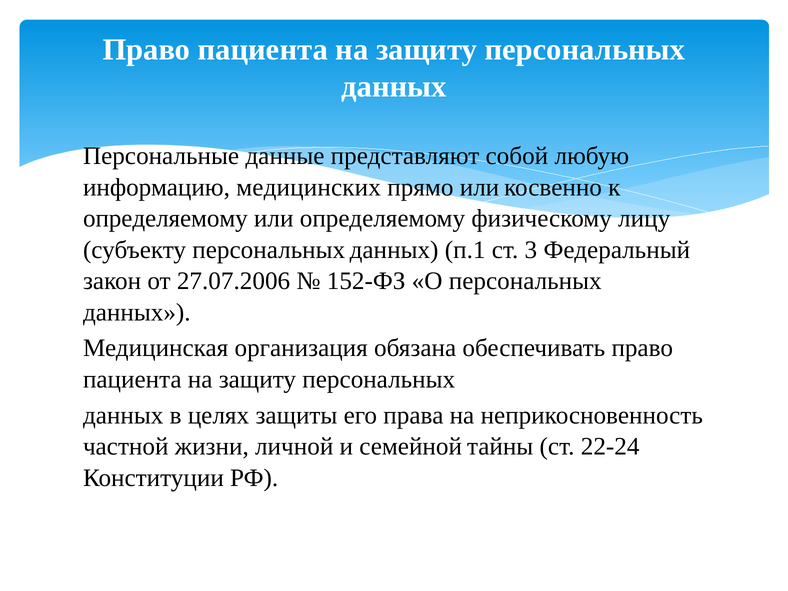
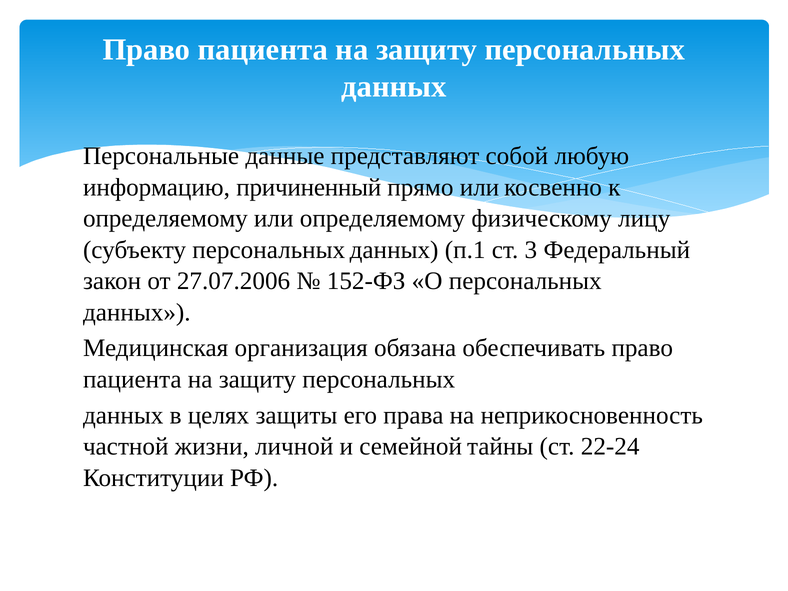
медицинских: медицинских -> причиненный (309, 187)
